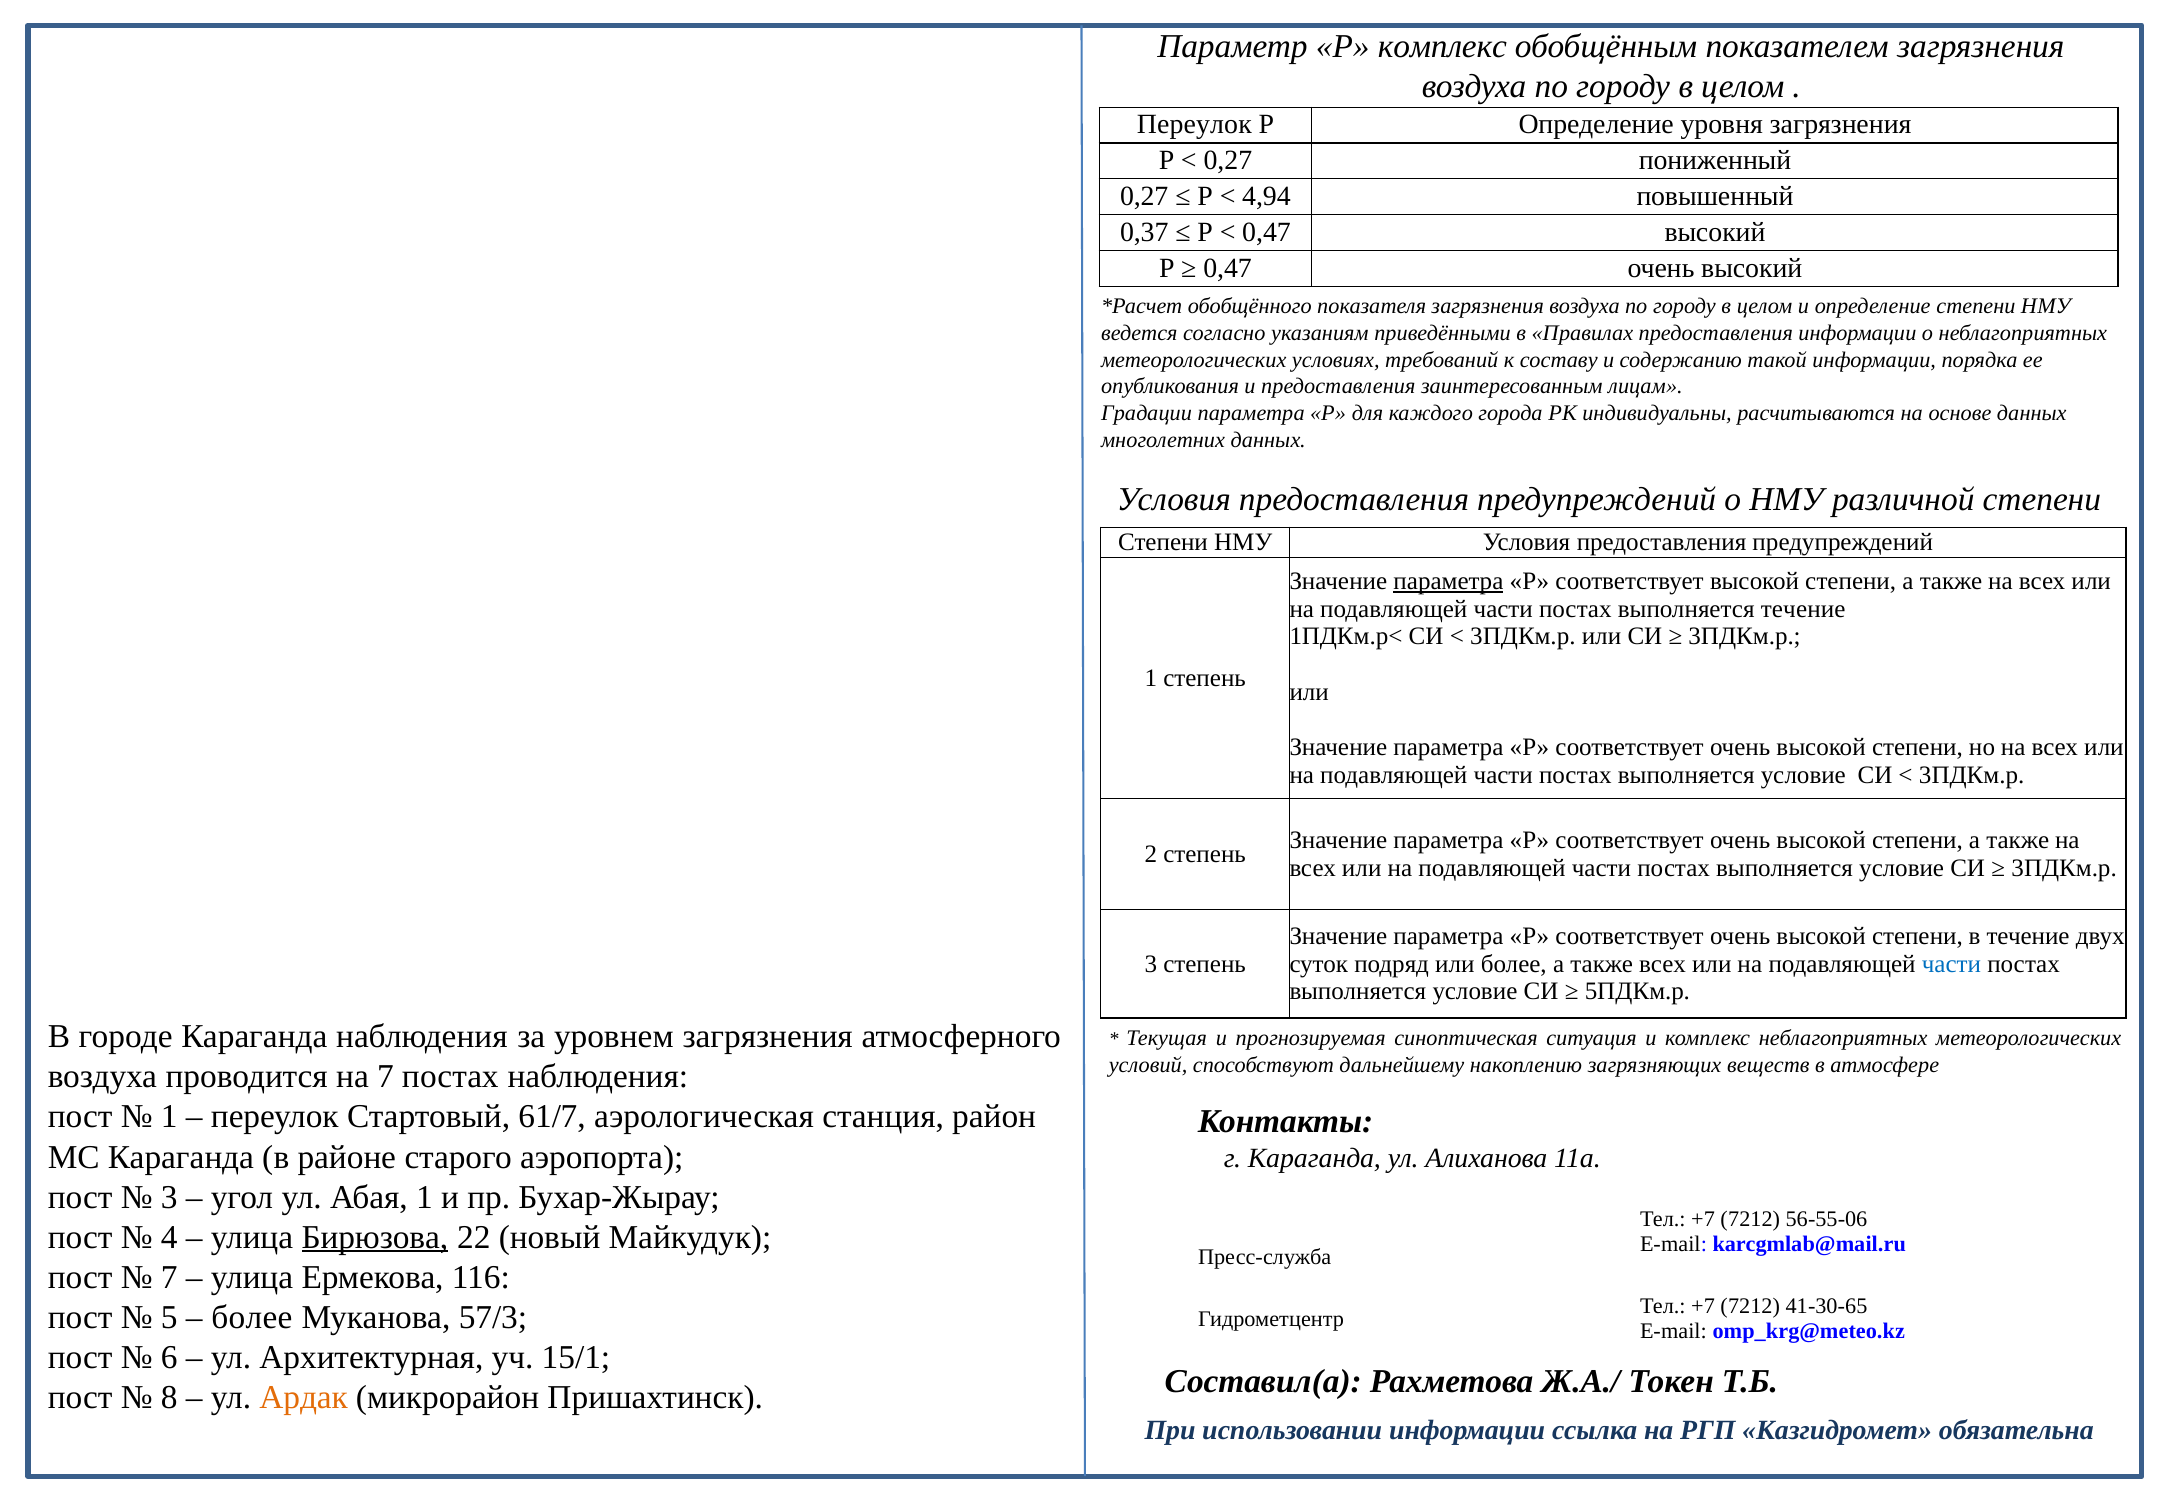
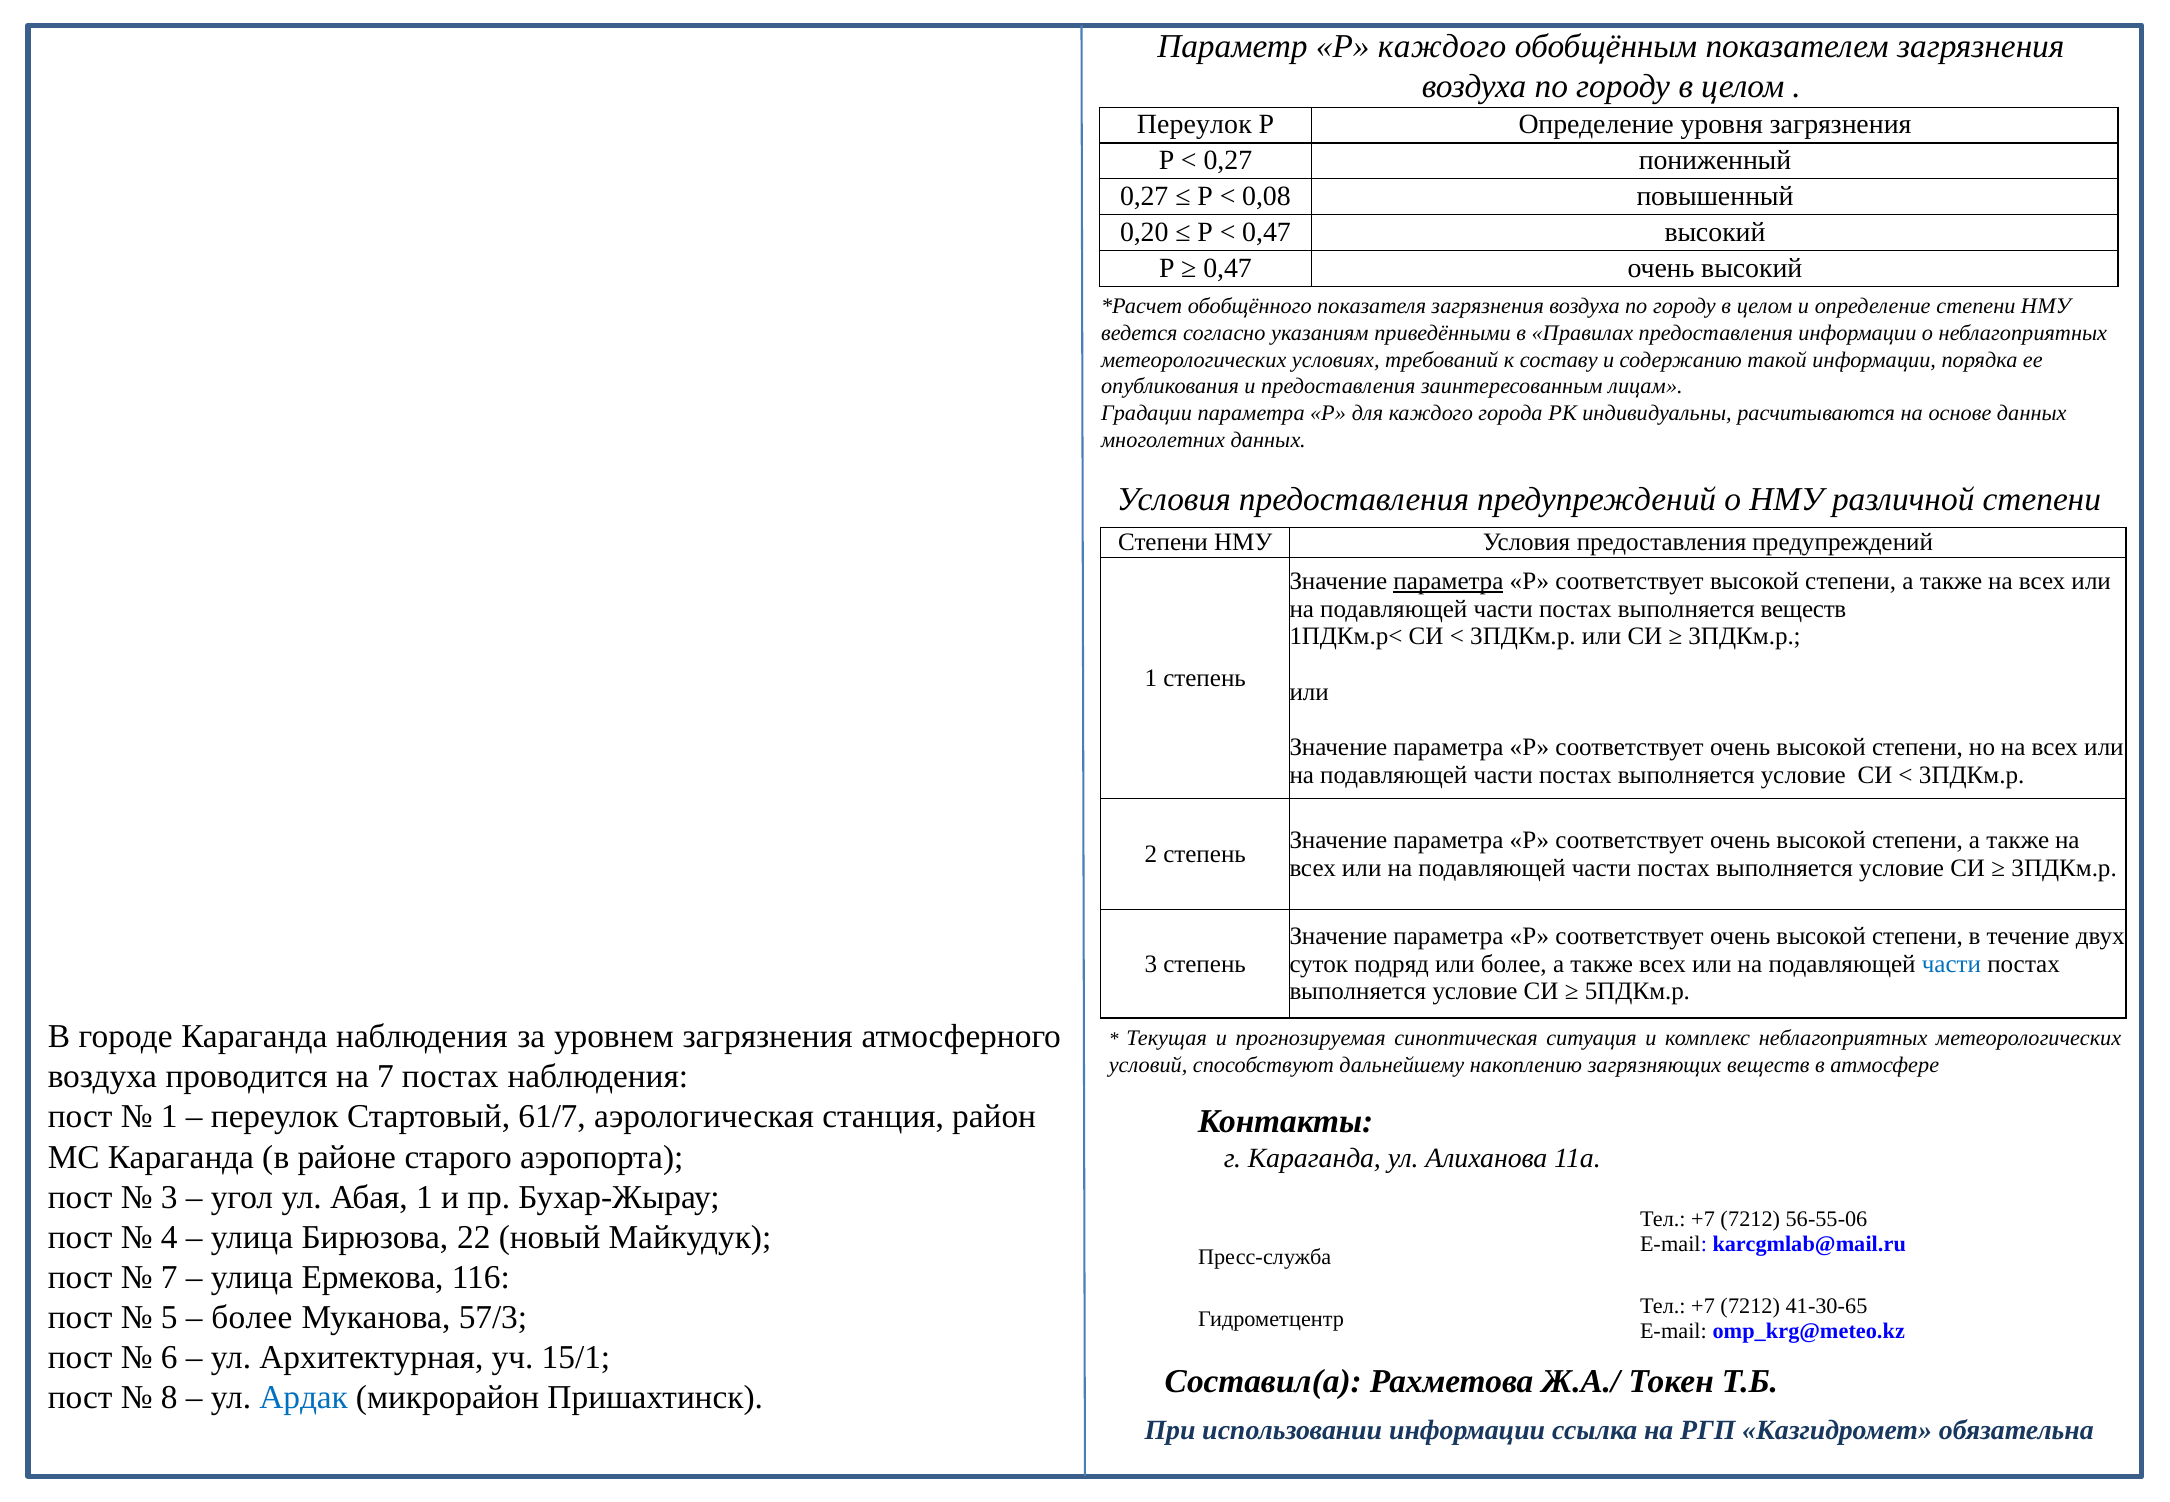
Р комплекс: комплекс -> каждого (1442, 46)
4,94: 4,94 -> 0,08 (1266, 196)
0,37: 0,37 -> 0,20 (1144, 232)
выполняется течение: течение -> веществ (1803, 609)
Бирюзова underline: present -> none (375, 1237)
Ардак colour: orange -> blue (304, 1398)
